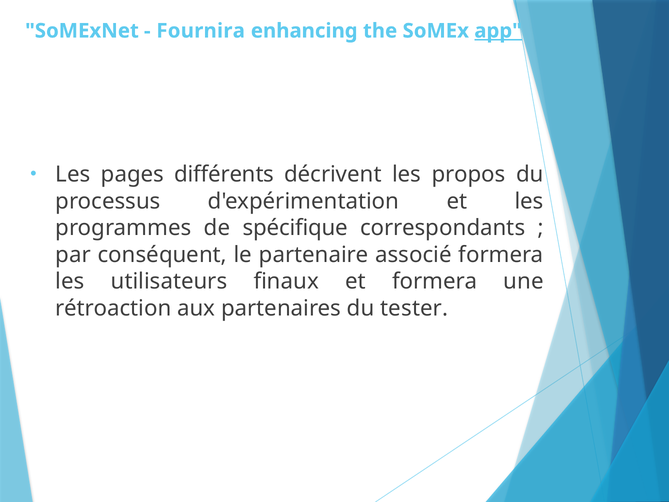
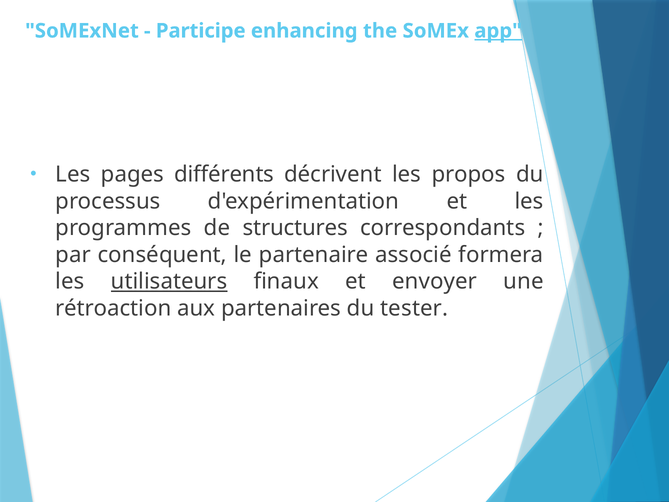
Fournira: Fournira -> Participe (201, 31)
spécifique: spécifique -> structures (295, 228)
utilisateurs underline: none -> present (169, 281)
et formera: formera -> envoyer (435, 281)
